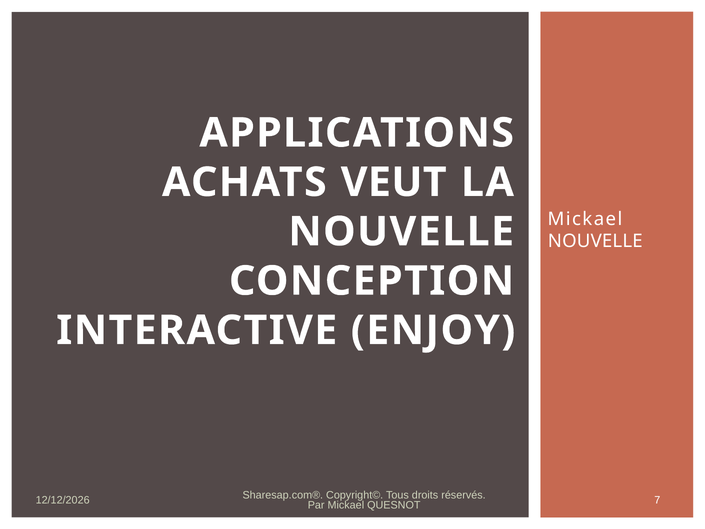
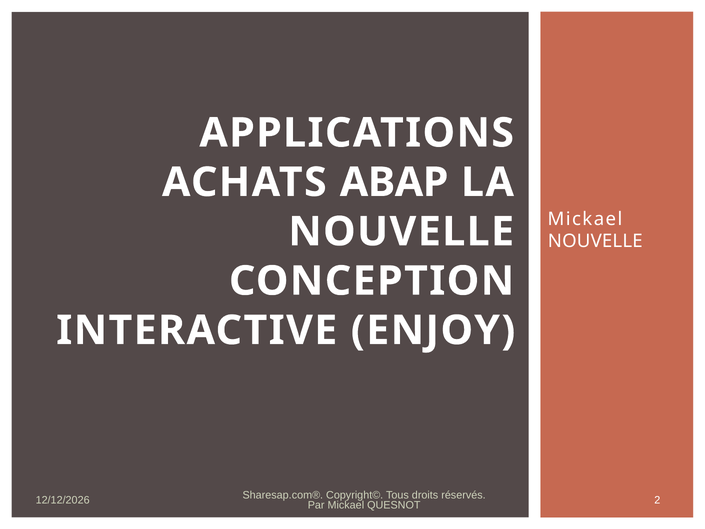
VEUT: VEUT -> ABAP (394, 182)
7: 7 -> 2 (657, 500)
